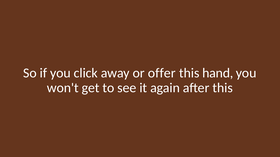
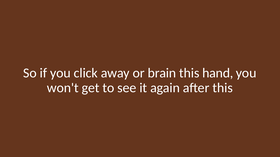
offer: offer -> brain (162, 73)
